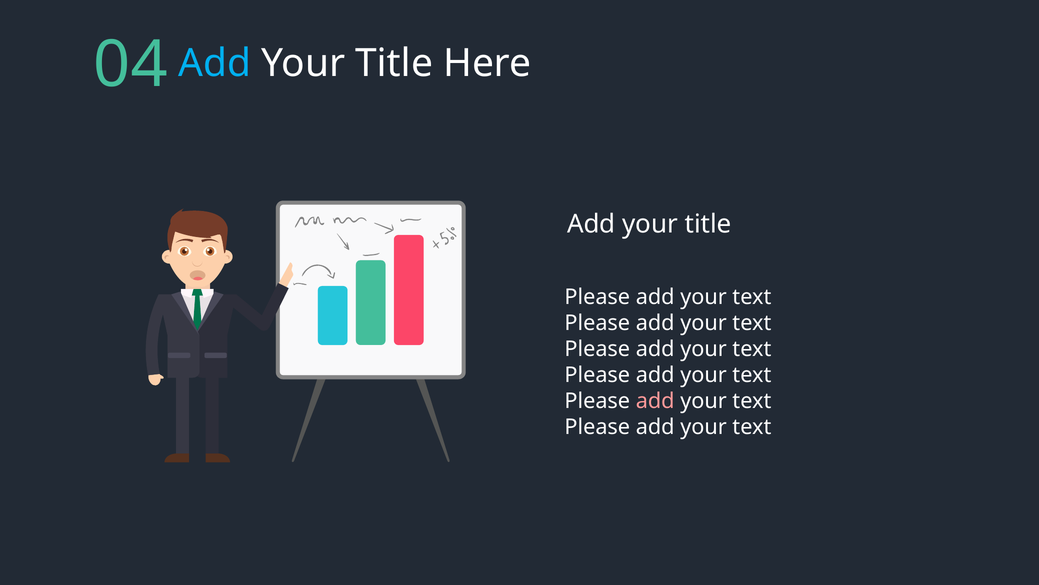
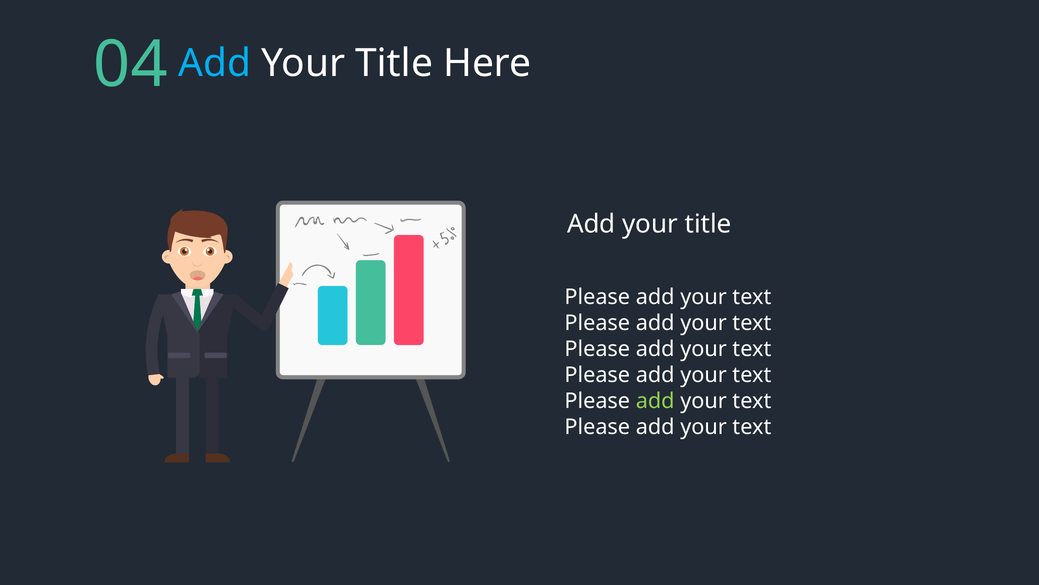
add colour: pink -> light green (655, 401)
